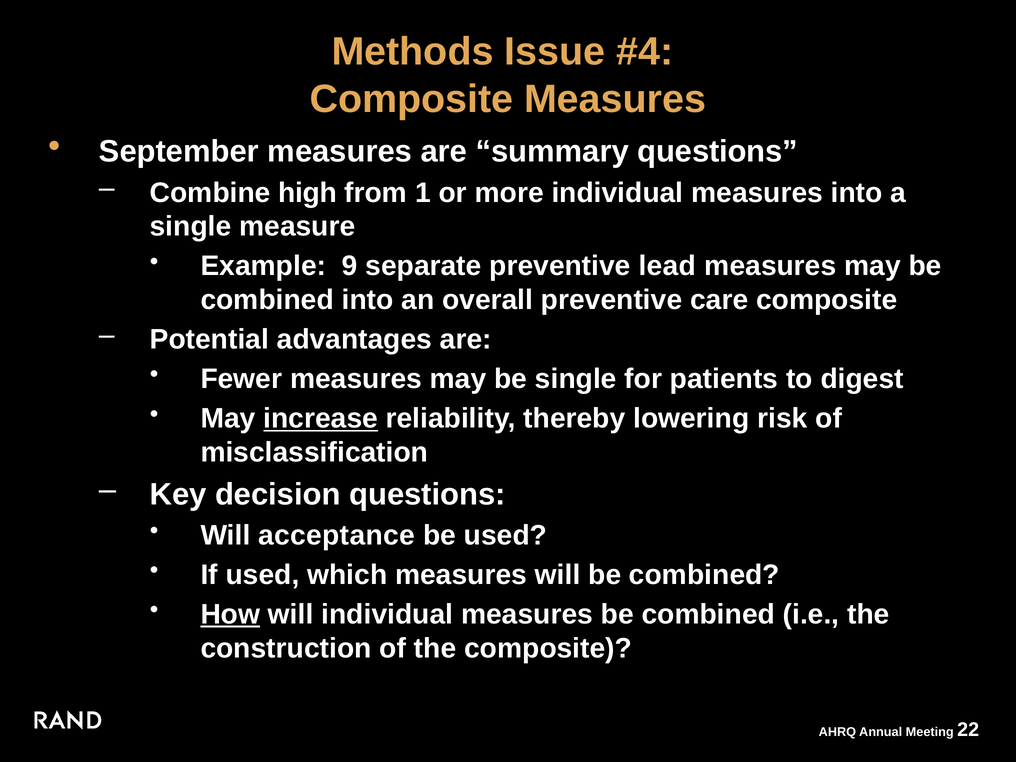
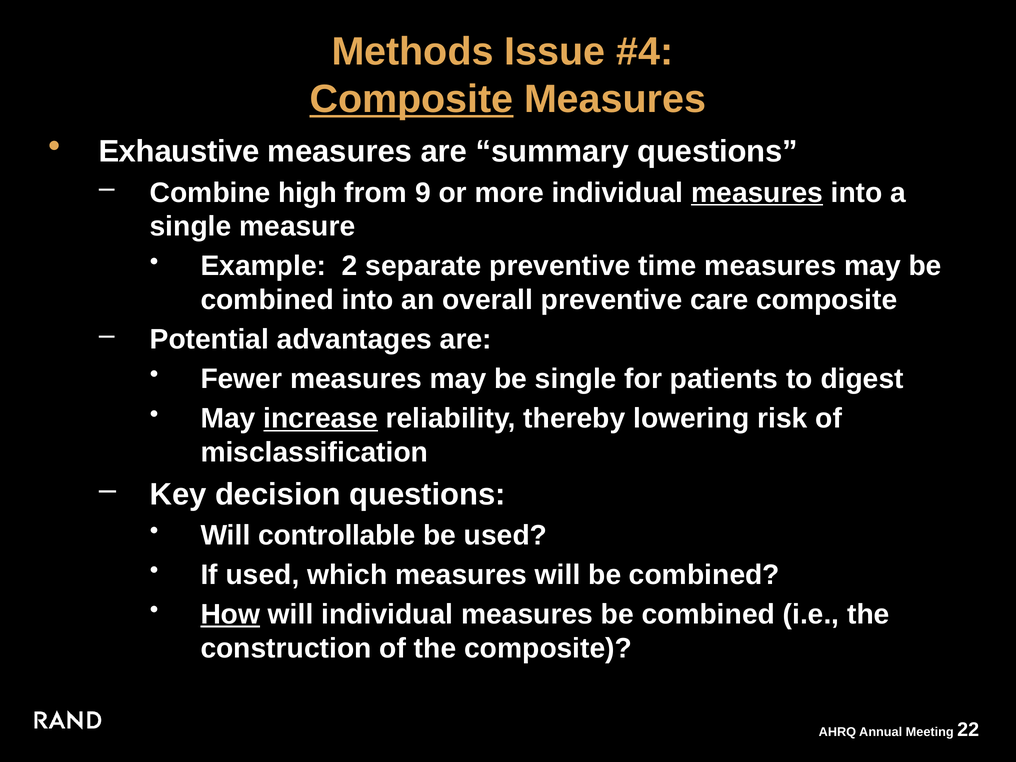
Composite underline: none -> present (411, 99)
September: September -> Exhaustive (179, 152)
1: 1 -> 9 (423, 193)
measures underline: none -> present (757, 193)
9: 9 -> 2 (350, 266)
lead: lead -> time (668, 266)
acceptance: acceptance -> controllable (337, 535)
